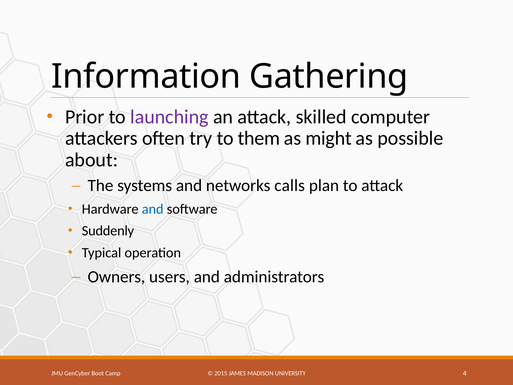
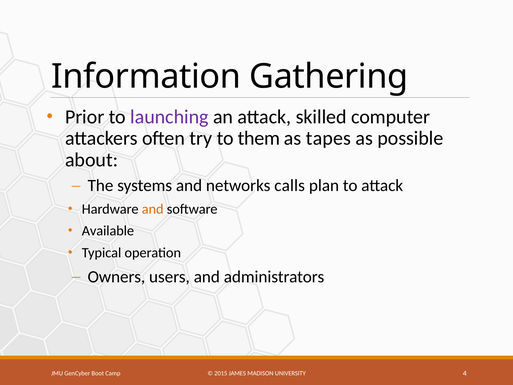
might: might -> tapes (328, 138)
and colour: blue -> orange (153, 209)
Suddenly: Suddenly -> Available (108, 231)
